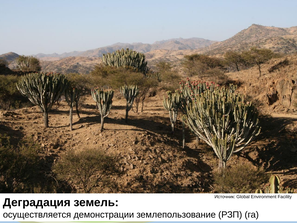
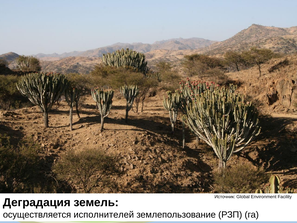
демонстрации: демонстрации -> исполнителей (104, 214)
